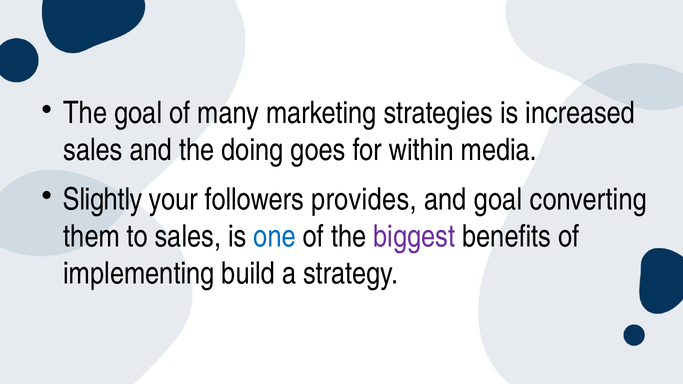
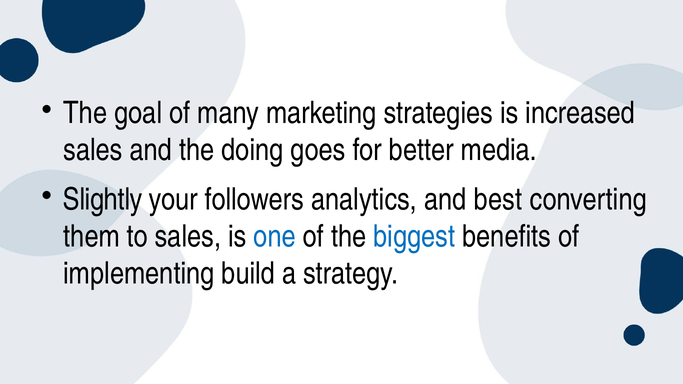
within: within -> better (421, 150)
provides: provides -> analytics (364, 199)
and goal: goal -> best (498, 199)
biggest colour: purple -> blue (414, 237)
